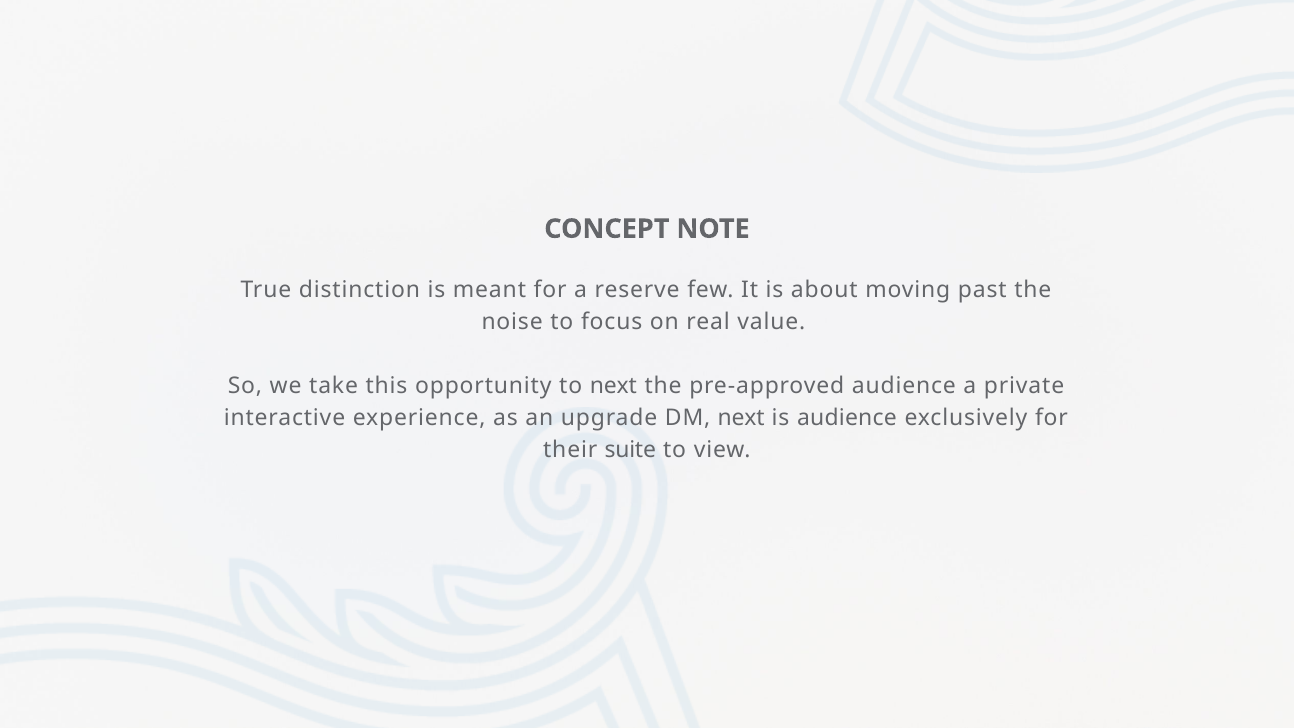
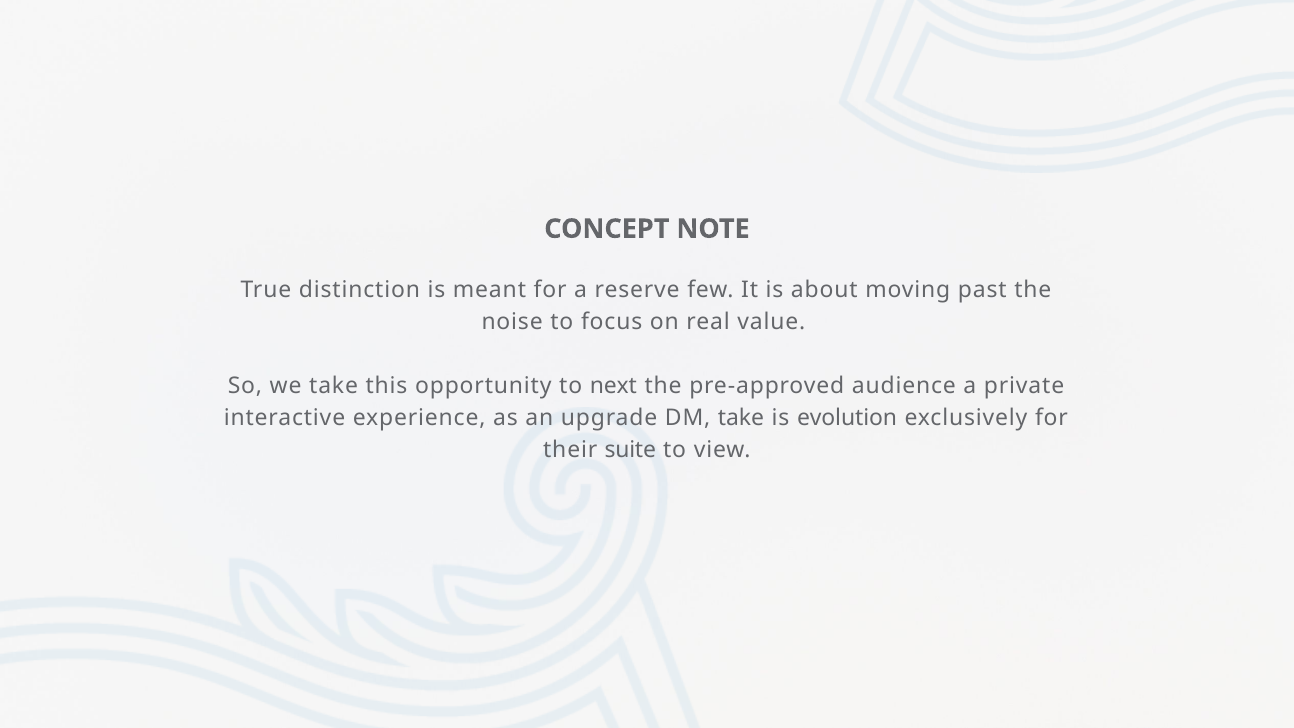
DM next: next -> take (741, 418)
is audience: audience -> evolution (847, 418)
